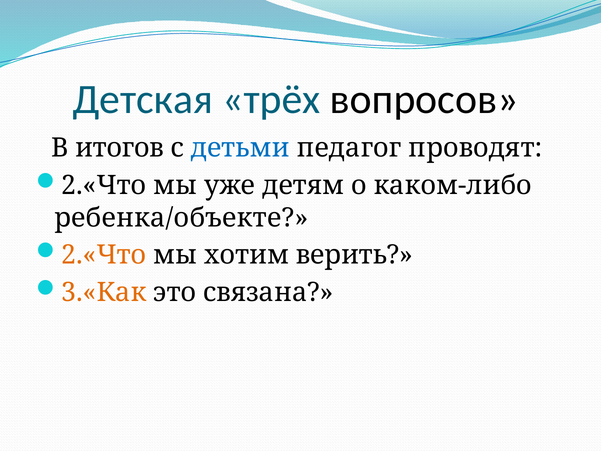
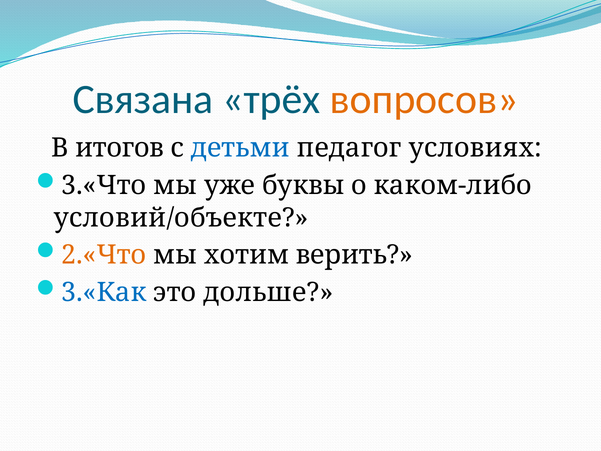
Детская: Детская -> Связана (143, 99)
вопросов colour: black -> orange (424, 99)
проводят: проводят -> условиях (475, 148)
2.«Что: 2.«Что -> 3.«Что (104, 186)
детям: детям -> буквы (303, 186)
ребенка/объекте: ребенка/объекте -> условий/объекте (181, 218)
3.«Как colour: orange -> blue (104, 292)
связана: связана -> дольше (268, 292)
